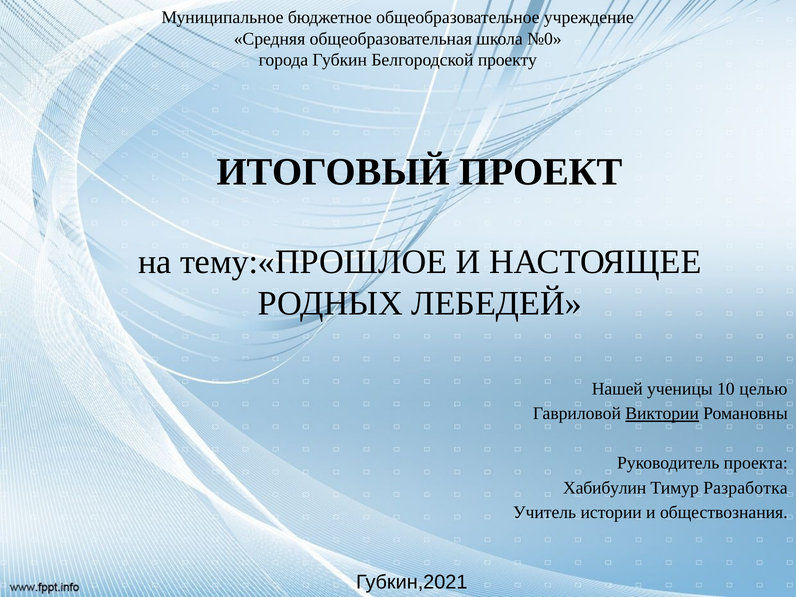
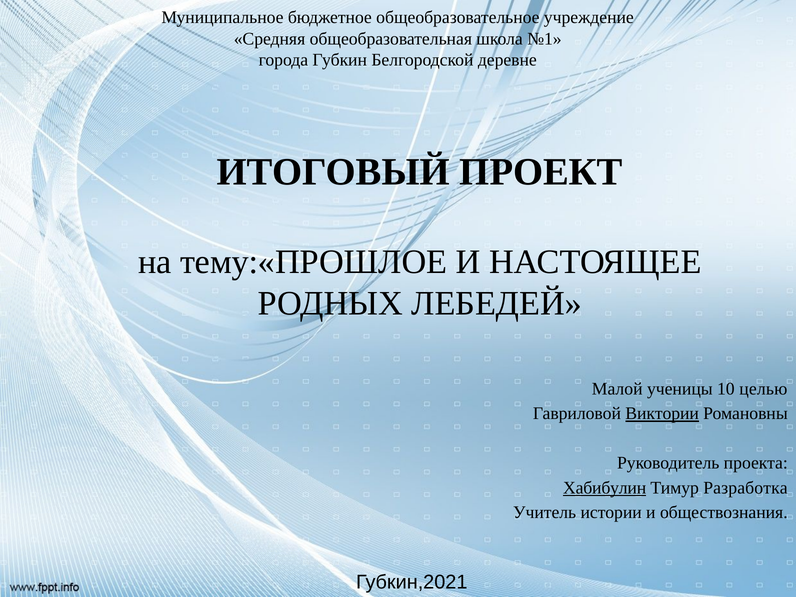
№0: №0 -> №1 (544, 39)
проекту: проекту -> деревне (507, 60)
Нашей: Нашей -> Малой (617, 389)
Хабибулин underline: none -> present (605, 488)
